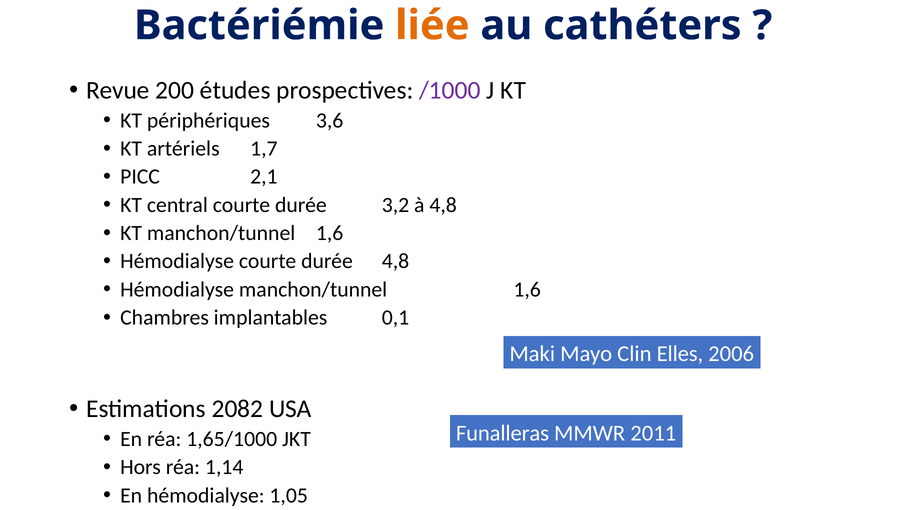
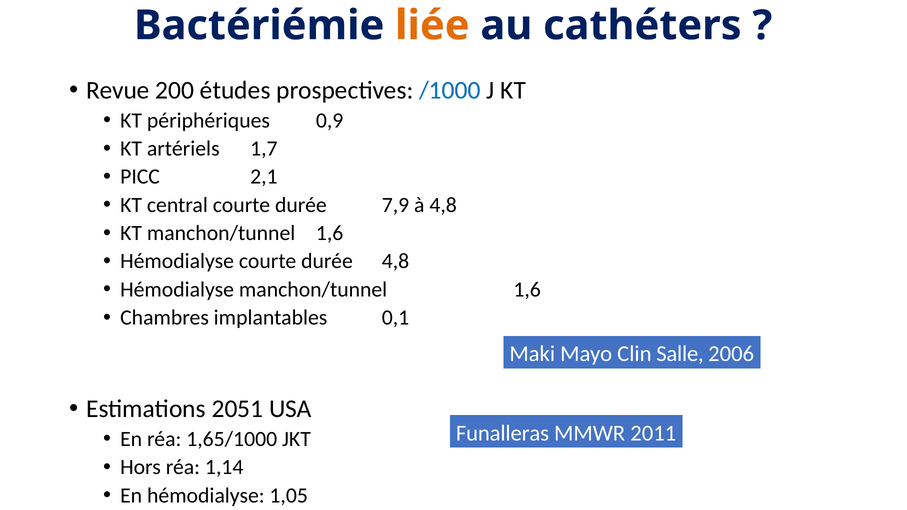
/1000 colour: purple -> blue (450, 90)
3,6: 3,6 -> 0,9 (330, 120)
3,2: 3,2 -> 7,9 (395, 205)
Elles: Elles -> Salle (680, 354)
2082: 2082 -> 2051 (237, 409)
